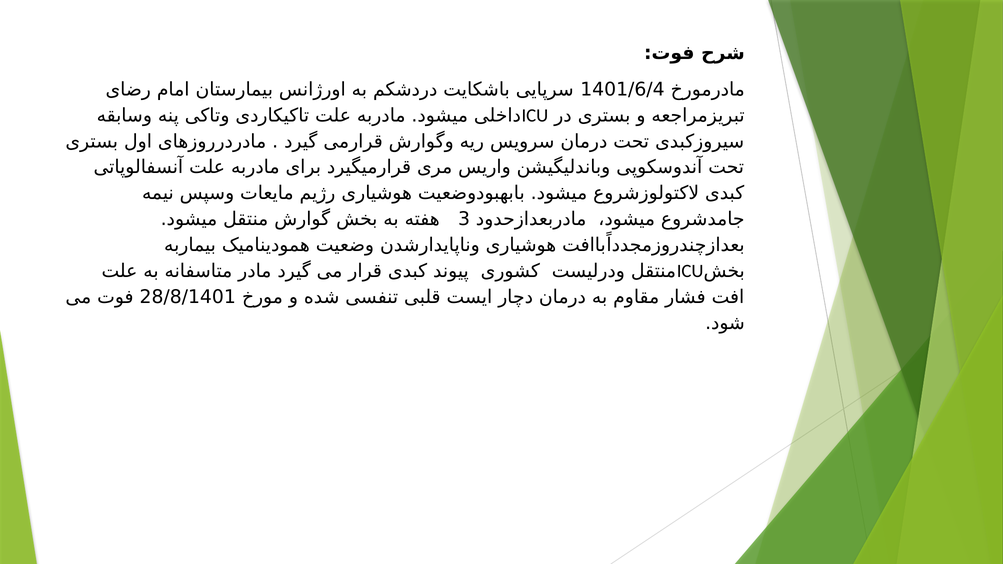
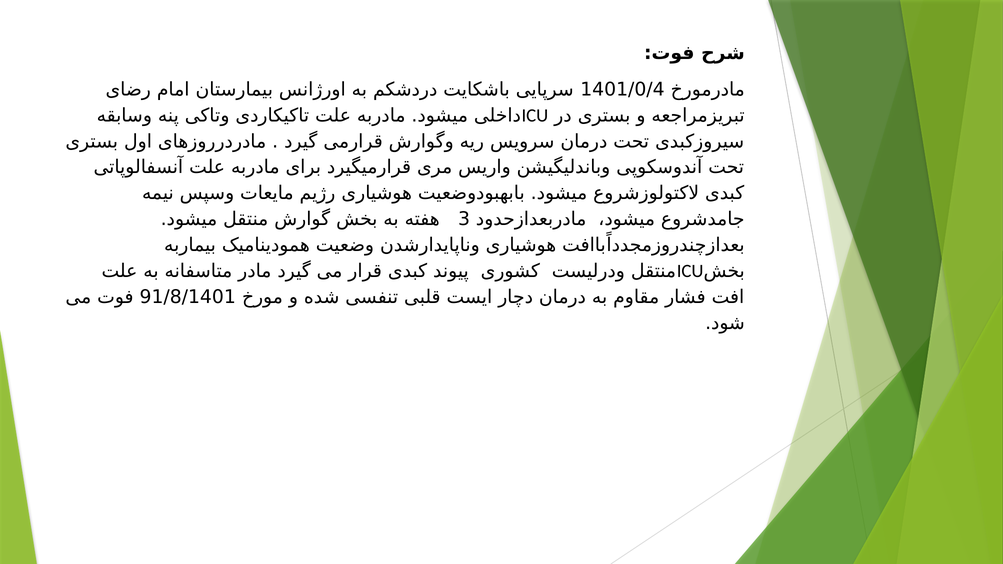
1401/6/4: 1401/6/4 -> 1401/0/4 (622, 89)
28/8/1401: 28/8/1401 -> 91/8/1401 (188, 297)
